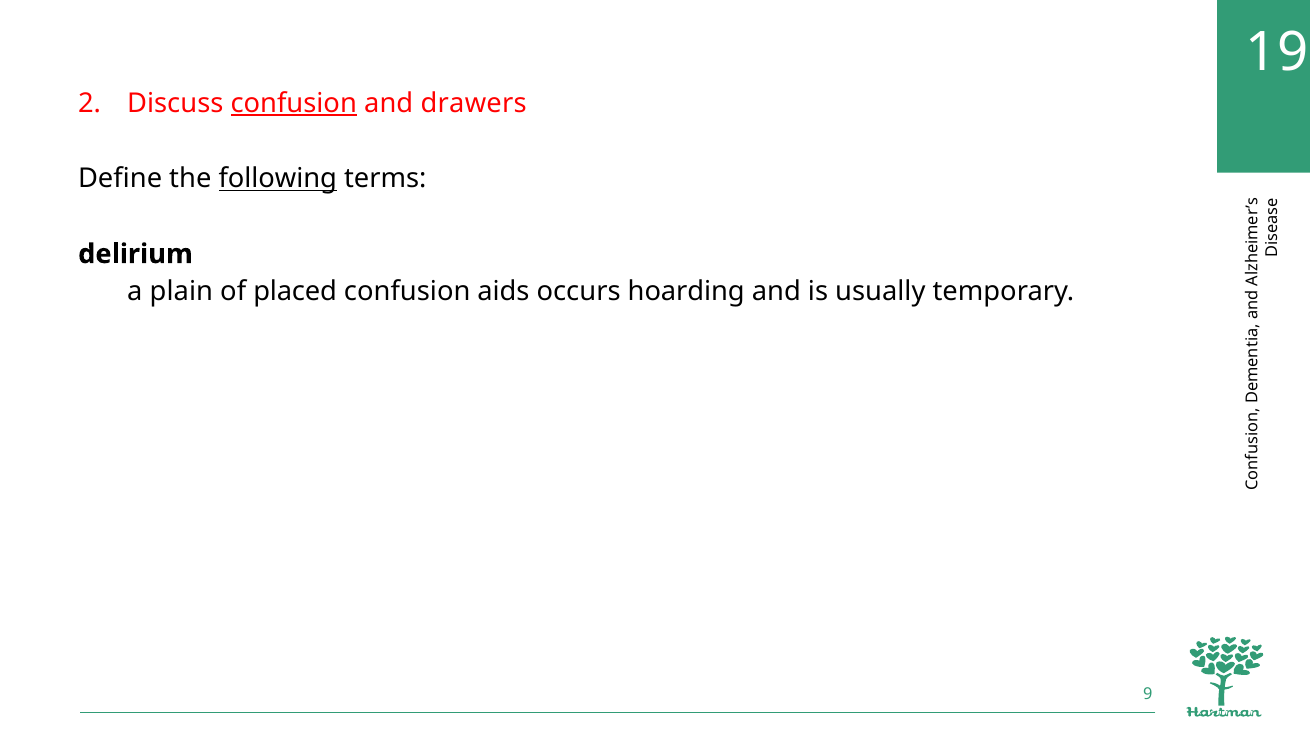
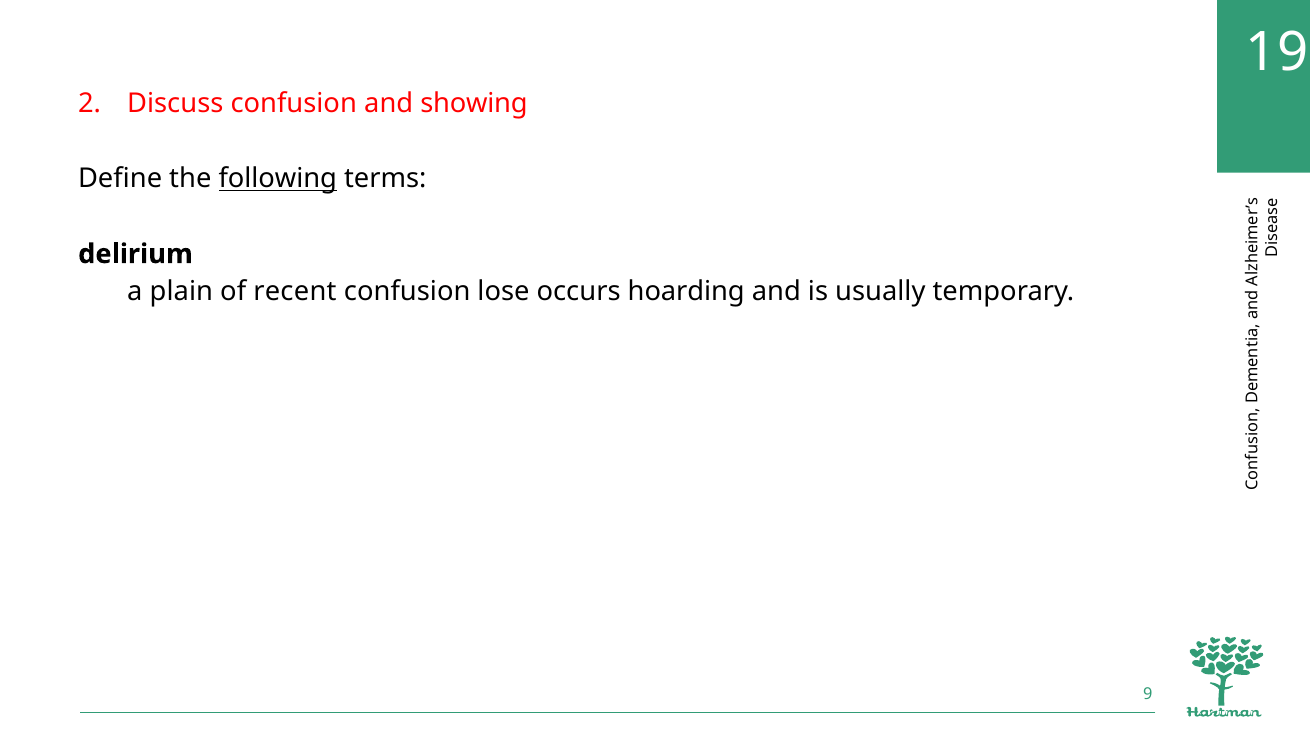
confusion underline: present -> none (294, 103)
drawers: drawers -> showing (474, 103)
placed: placed -> recent (295, 292)
aids: aids -> lose (503, 292)
